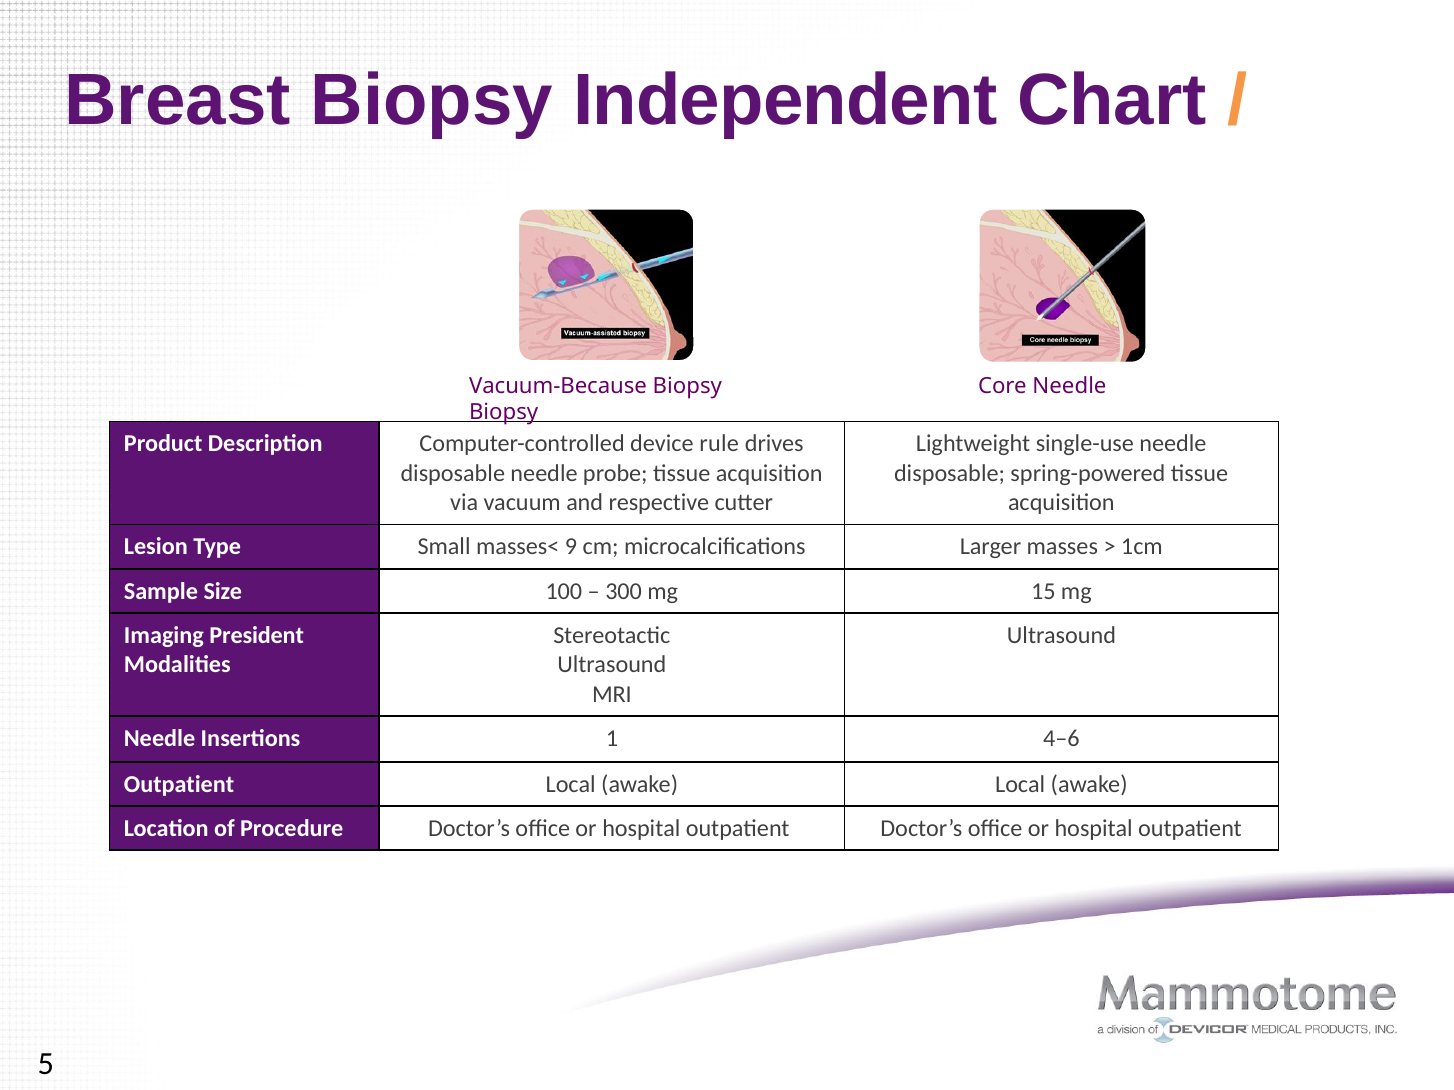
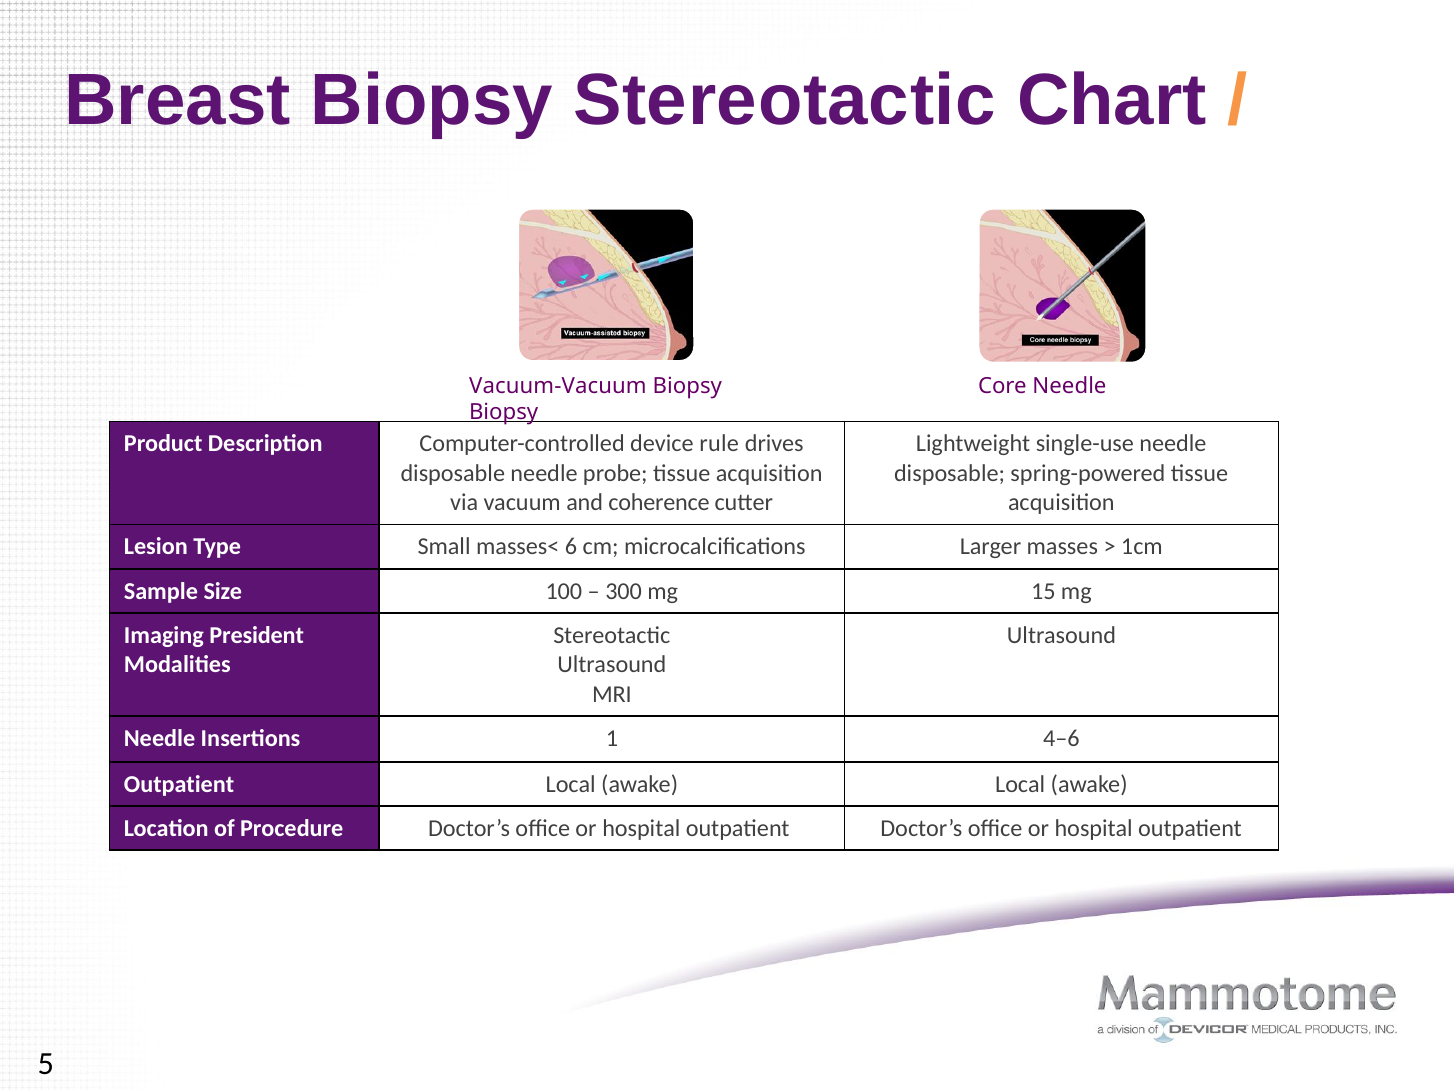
Biopsy Independent: Independent -> Stereotactic (785, 100)
Vacuum-Because: Vacuum-Because -> Vacuum-Vacuum (558, 386)
respective: respective -> coherence (659, 503)
9: 9 -> 6 (571, 547)
